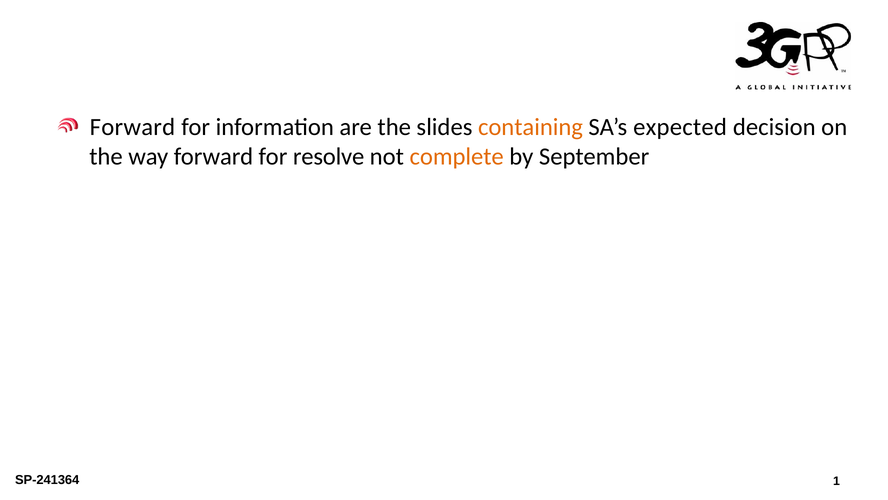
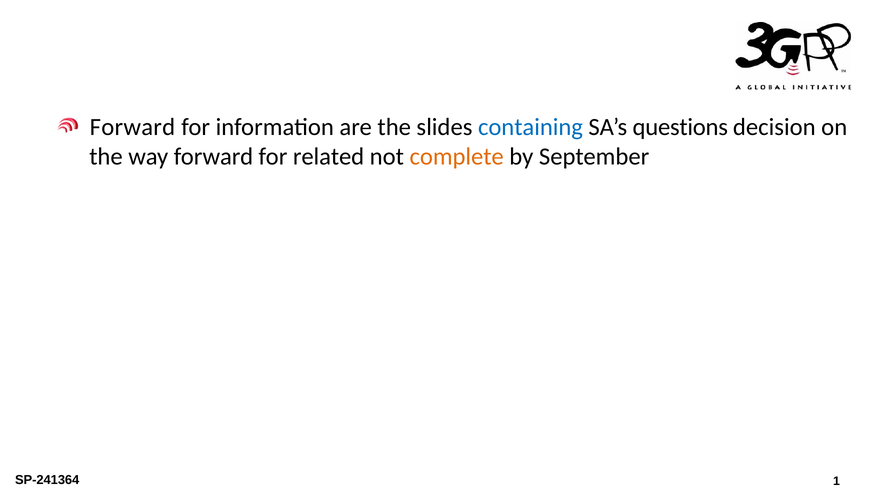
containing colour: orange -> blue (530, 127)
expected: expected -> questions (680, 127)
resolve: resolve -> related (329, 156)
